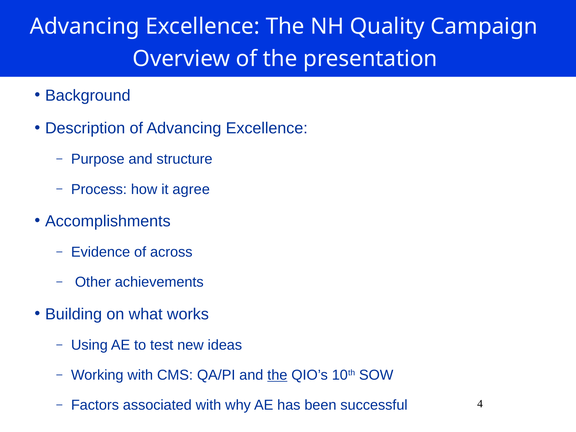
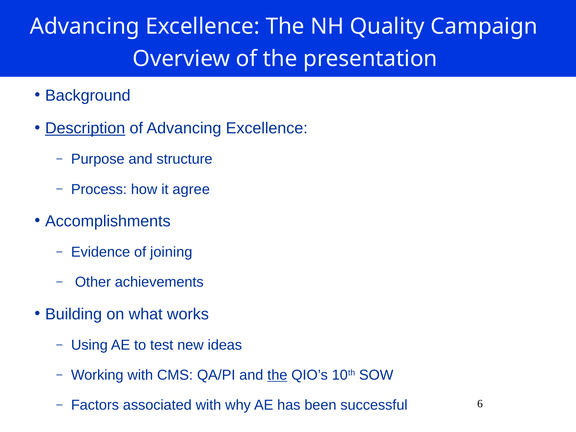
Description underline: none -> present (85, 128)
across: across -> joining (171, 252)
4: 4 -> 6 (480, 404)
